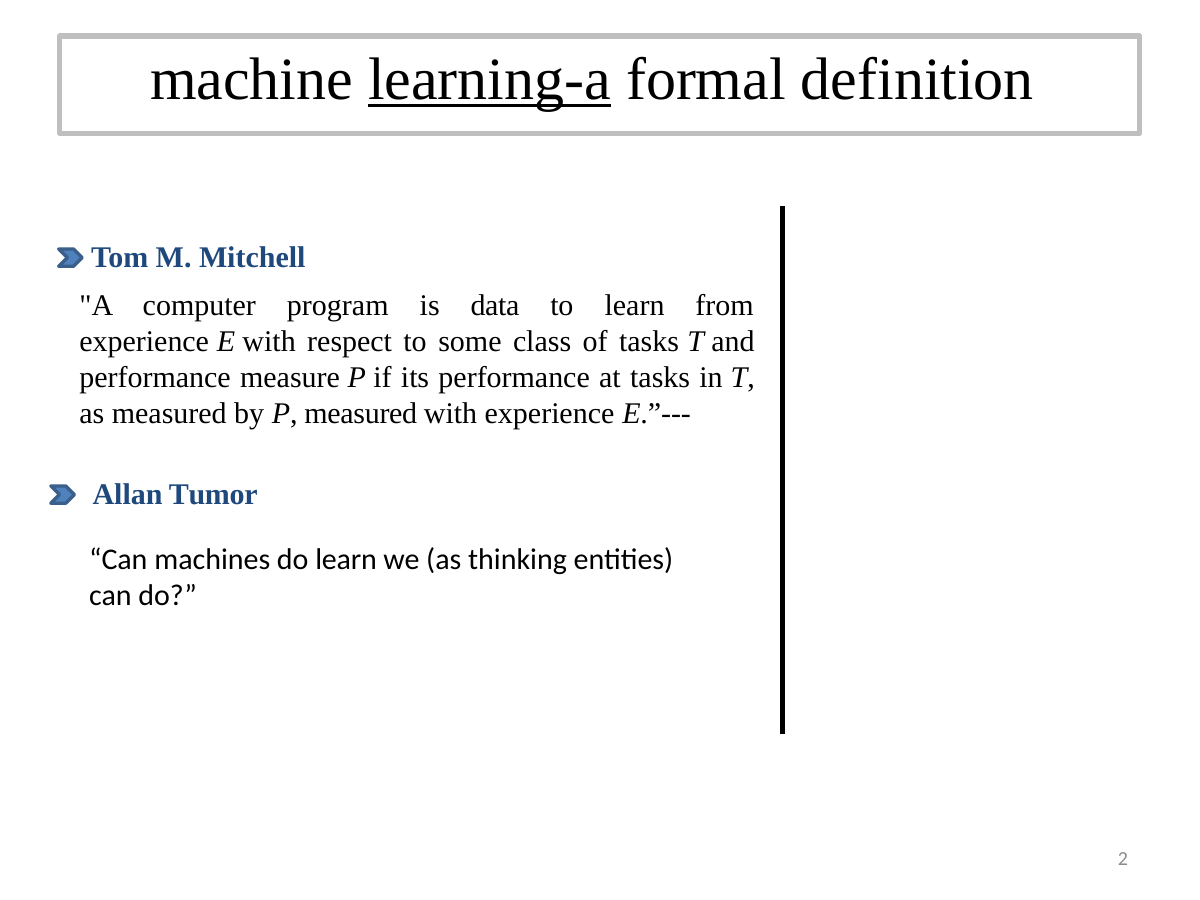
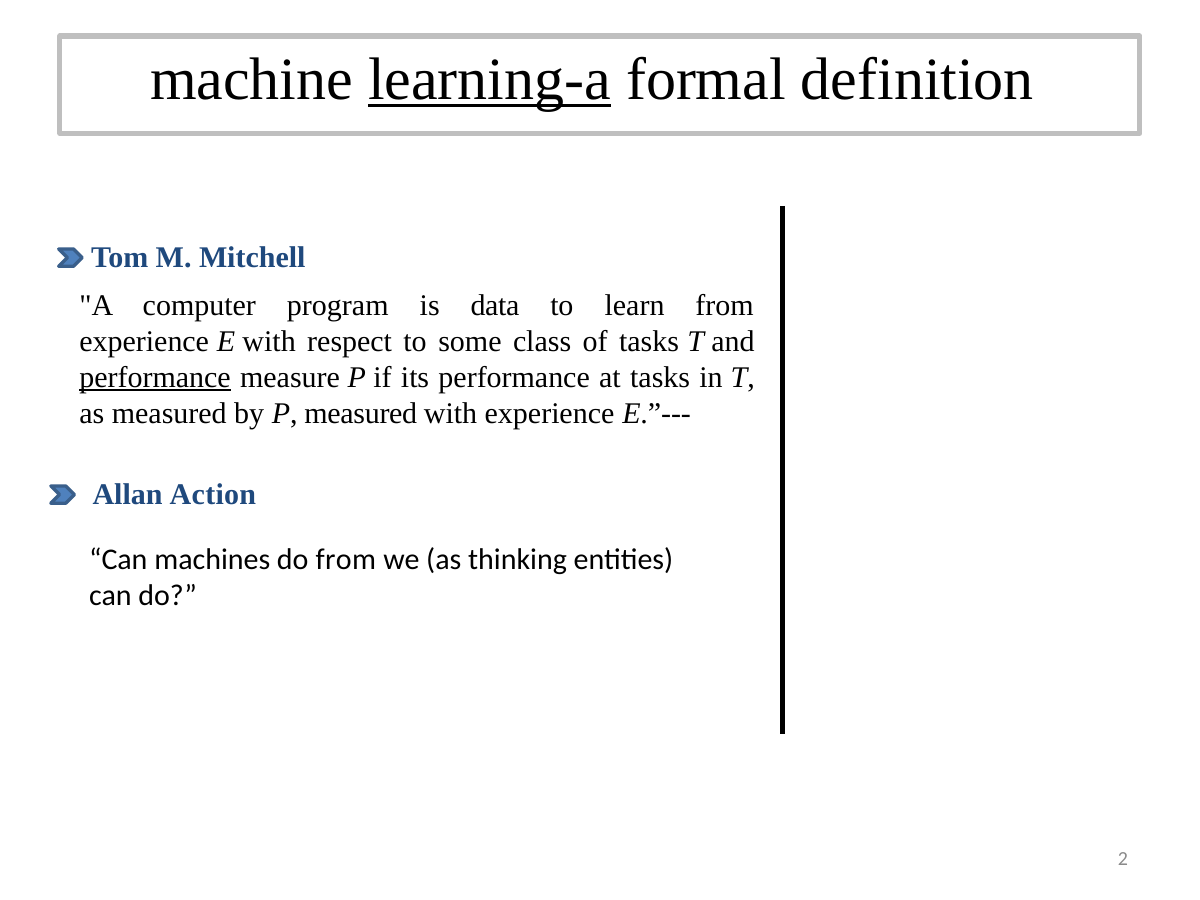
performance underline: none -> present (155, 377)
Tumor: Tumor -> Action (213, 494)
do learn: learn -> from (346, 559)
